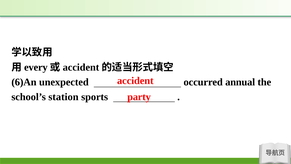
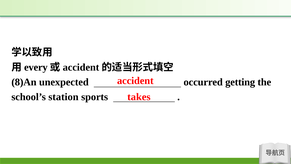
6)An: 6)An -> 8)An (24, 82)
annual: annual -> getting (240, 82)
party: party -> takes (139, 97)
